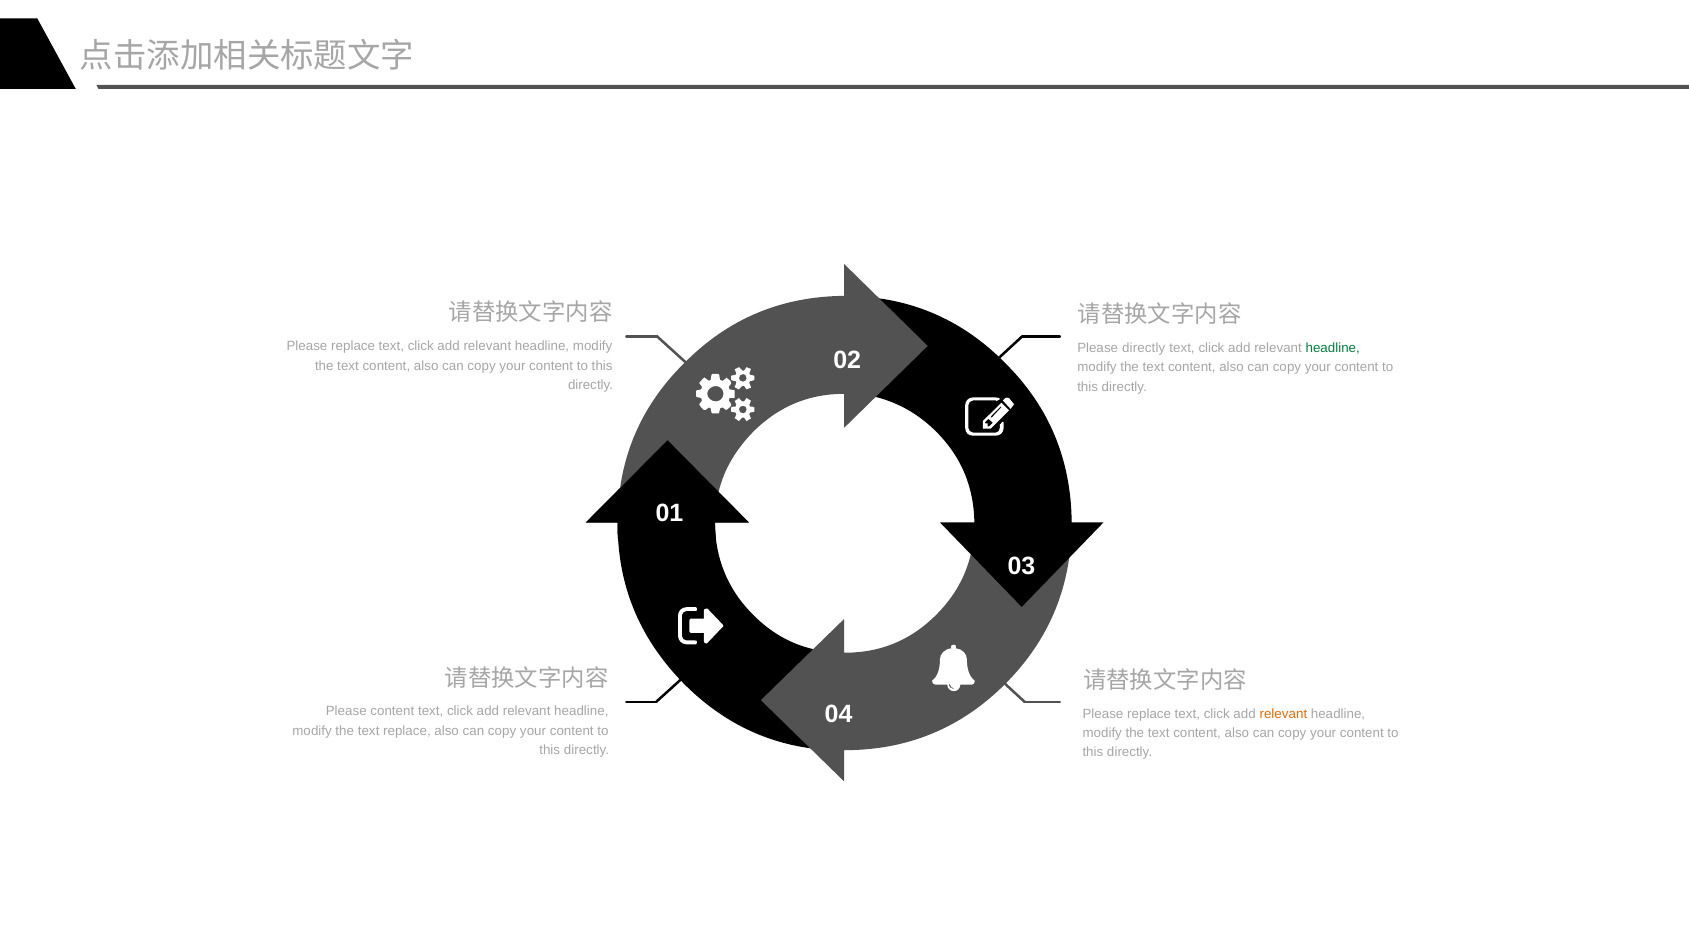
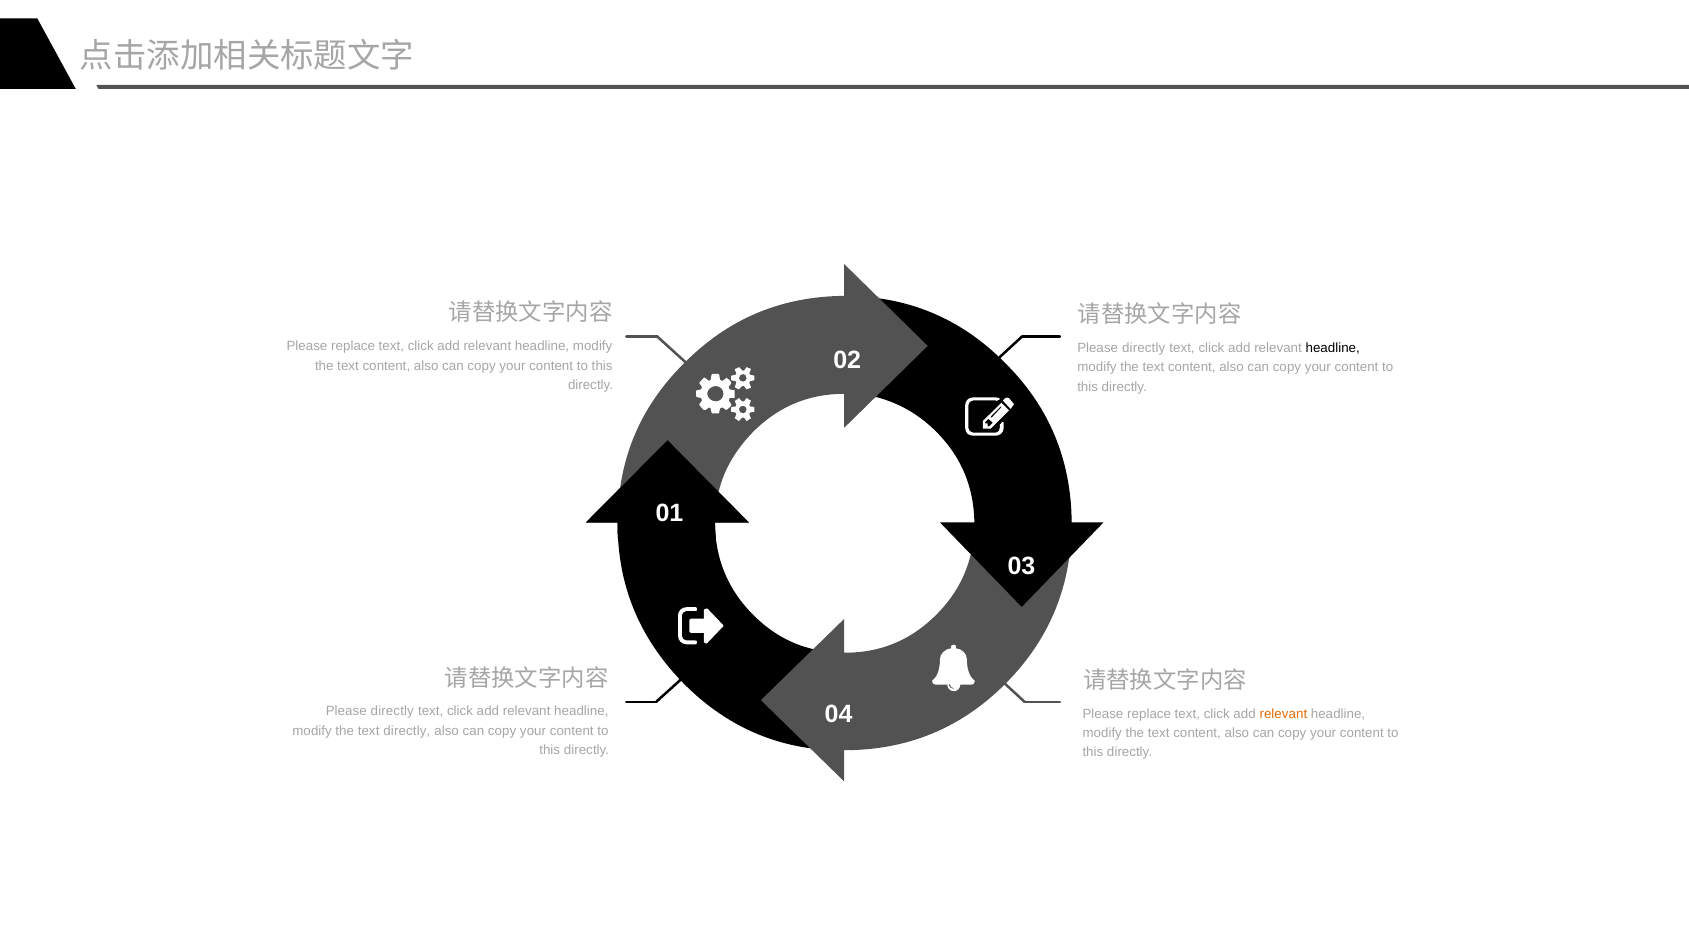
headline colour: green -> black (1333, 348)
content: content -> directly (392, 712)
text replace: replace -> directly (407, 731)
